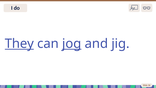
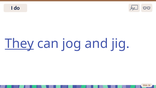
jog underline: present -> none (72, 44)
